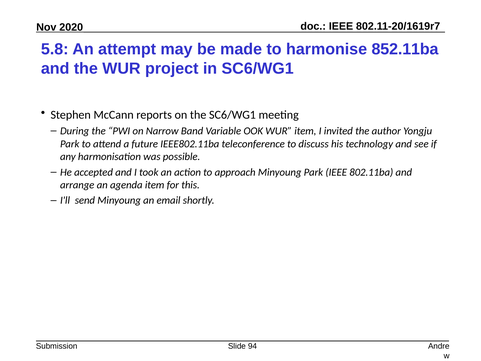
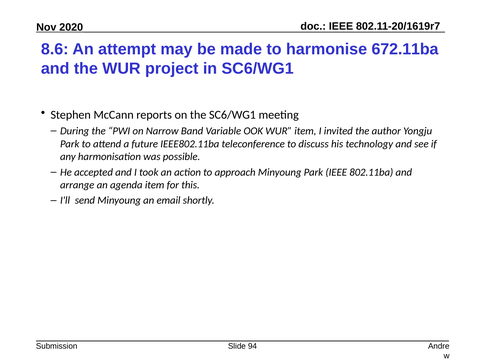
5.8: 5.8 -> 8.6 (55, 49)
852.11ba: 852.11ba -> 672.11ba (405, 49)
